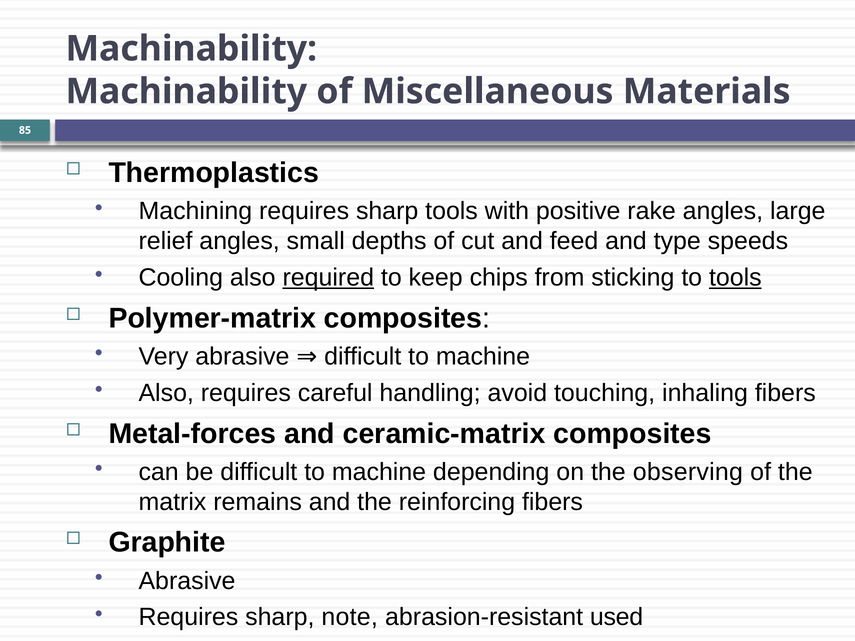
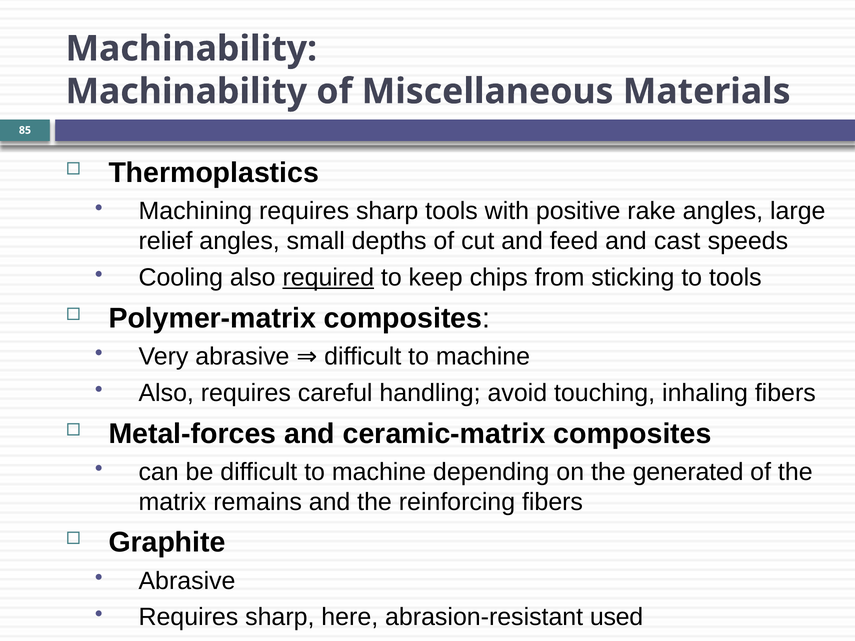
type: type -> cast (677, 241)
tools underline: present -> none (735, 278)
observing: observing -> generated (688, 472)
note: note -> here (350, 617)
